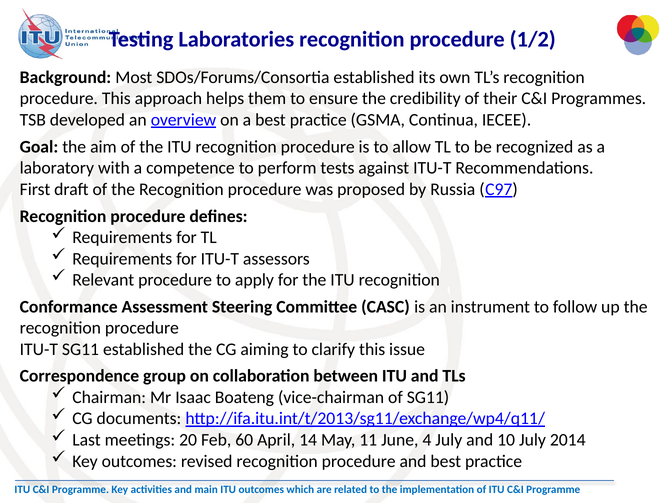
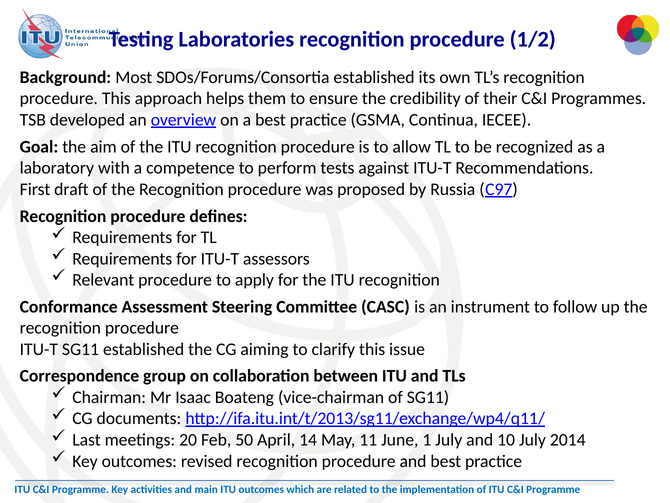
60: 60 -> 50 (244, 440)
4: 4 -> 1 (427, 440)
